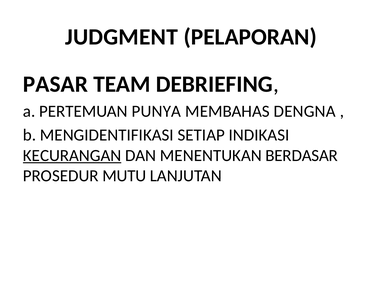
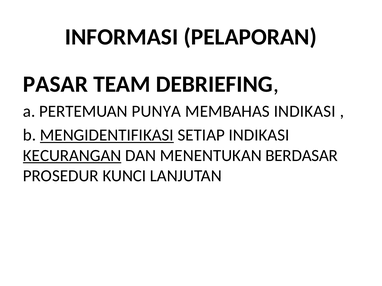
JUDGMENT: JUDGMENT -> INFORMASI (122, 37)
MEMBAHAS DENGNA: DENGNA -> INDIKASI (305, 112)
MENGIDENTIFIKASI underline: none -> present (107, 135)
MUTU: MUTU -> KUNCI (124, 176)
